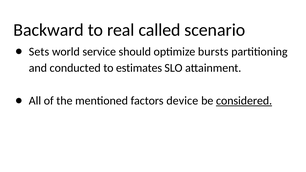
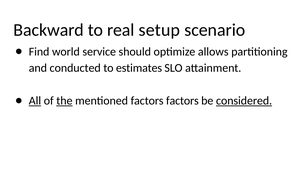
called: called -> setup (159, 30)
Sets: Sets -> Find (39, 52)
bursts: bursts -> allows (213, 52)
All underline: none -> present (35, 101)
the underline: none -> present (64, 101)
factors device: device -> factors (182, 101)
